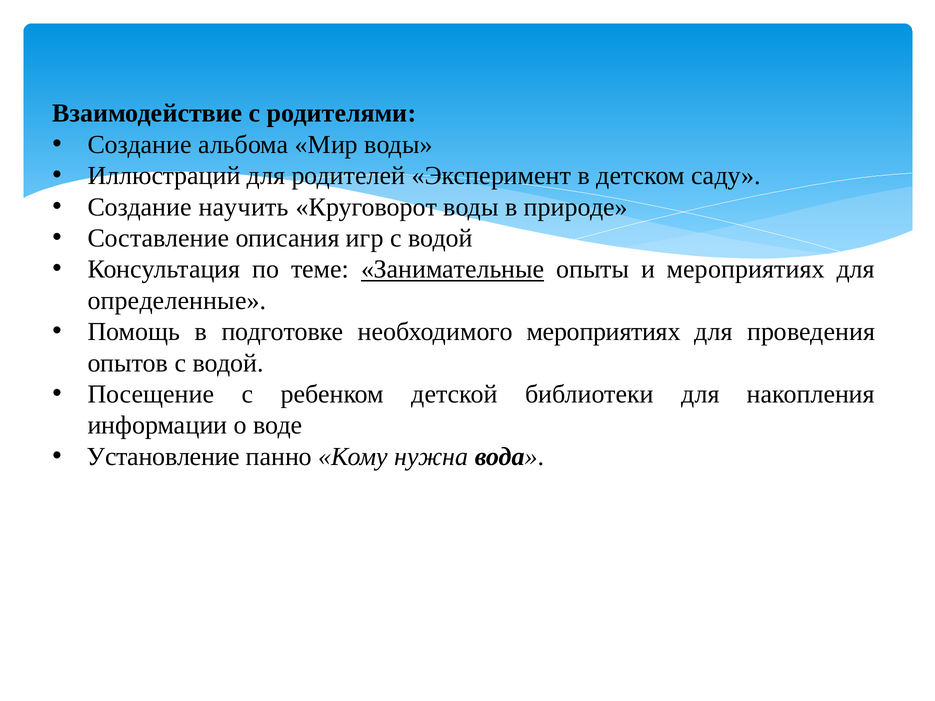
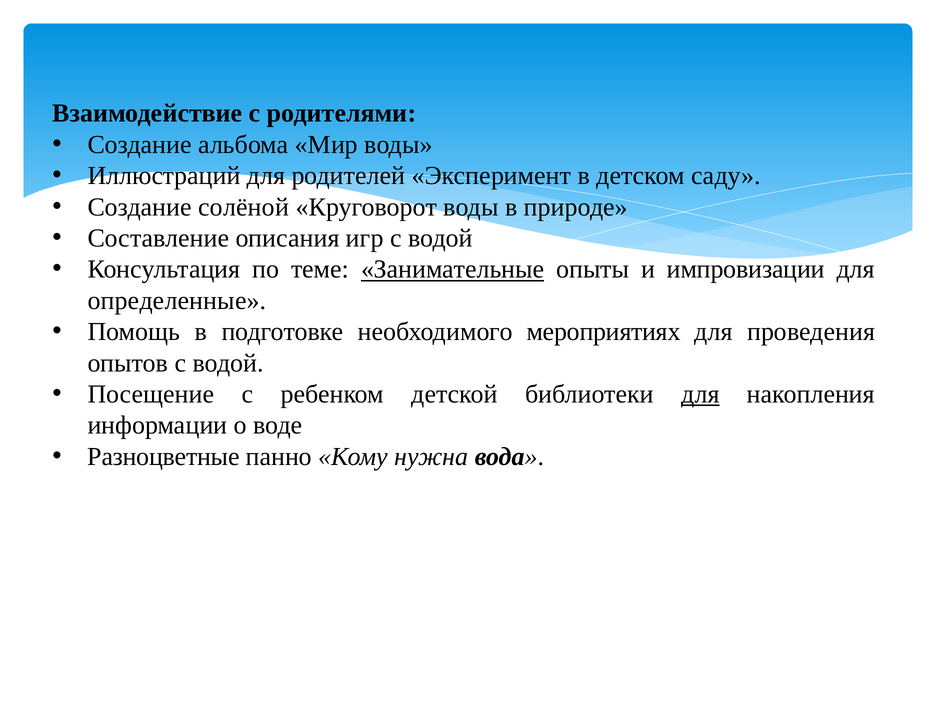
научить: научить -> солёной (244, 207)
и мероприятиях: мероприятиях -> импровизации (746, 269)
для underline: none -> present (700, 394)
Установление: Установление -> Разноцветные (163, 457)
